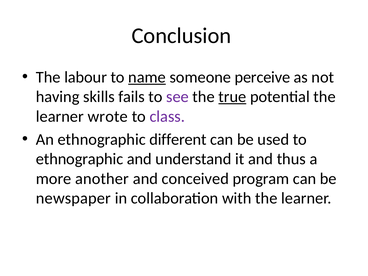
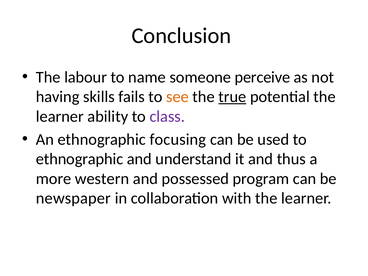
name underline: present -> none (147, 77)
see colour: purple -> orange (177, 97)
wrote: wrote -> ability (108, 116)
different: different -> focusing (178, 139)
another: another -> western (102, 179)
conceived: conceived -> possessed (195, 179)
